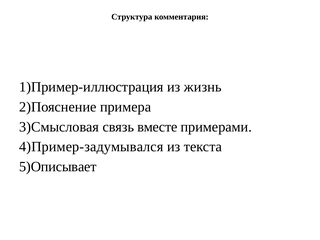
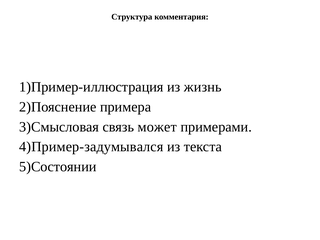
вместе: вместе -> может (157, 127)
5)Описывает: 5)Описывает -> 5)Состоянии (58, 167)
